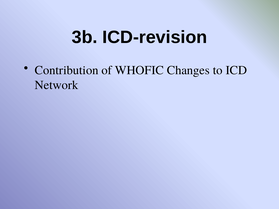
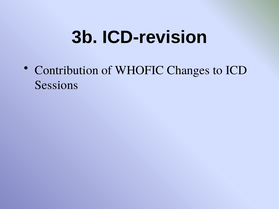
Network: Network -> Sessions (56, 85)
